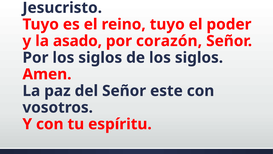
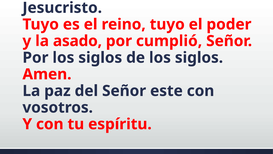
corazón: corazón -> cumplió (169, 41)
